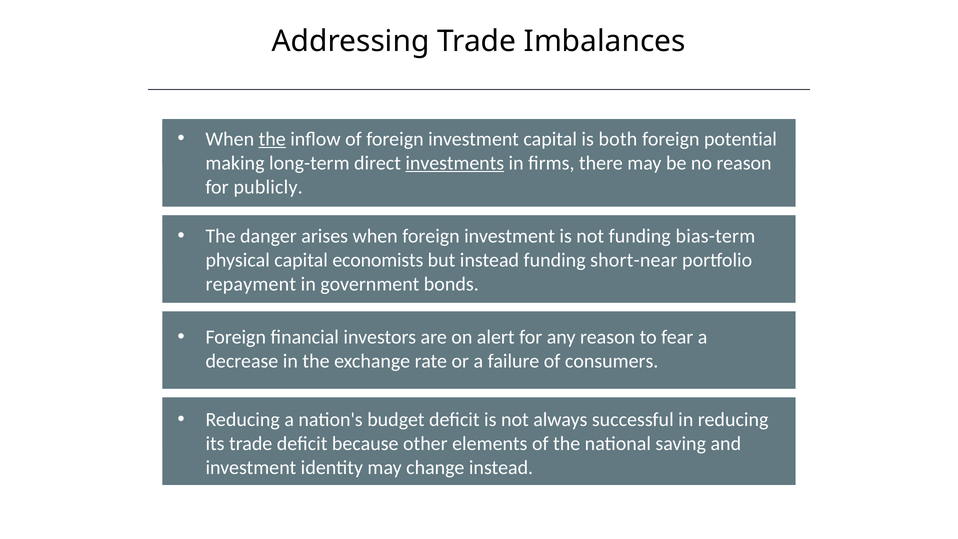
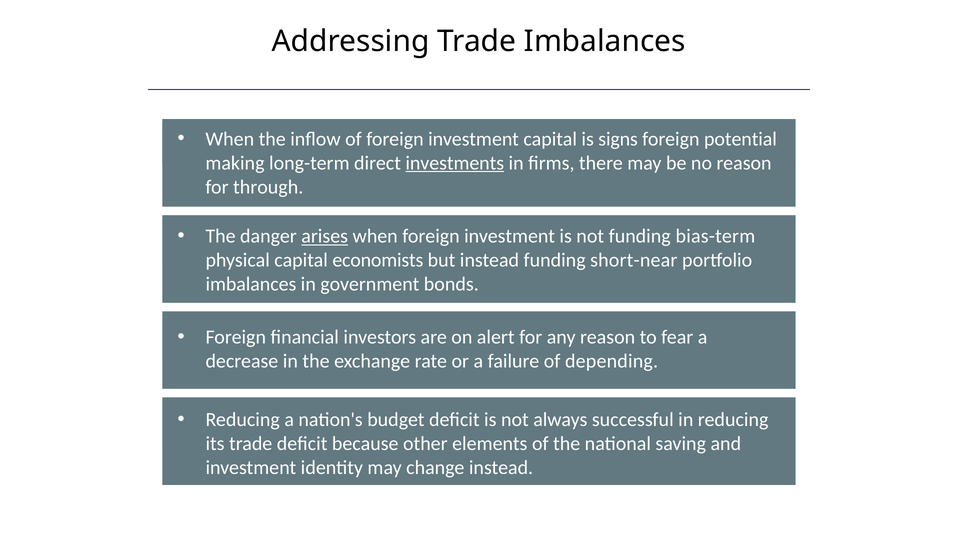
the underline: present -> none (272, 139)
is both: both -> signs (618, 139)
publicly: publicly -> through (268, 187)
arises underline: none -> present (325, 236)
repayment: repayment -> imbalances (251, 284)
consumers: consumers -> depending (612, 361)
